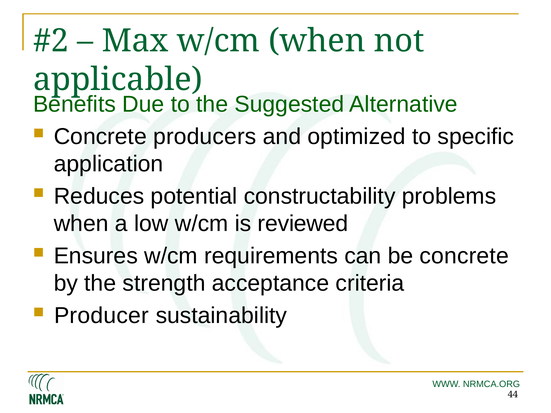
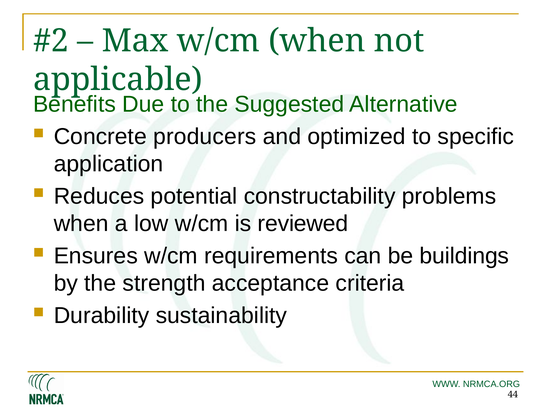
be concrete: concrete -> buildings (464, 256)
Producer: Producer -> Durability (102, 316)
